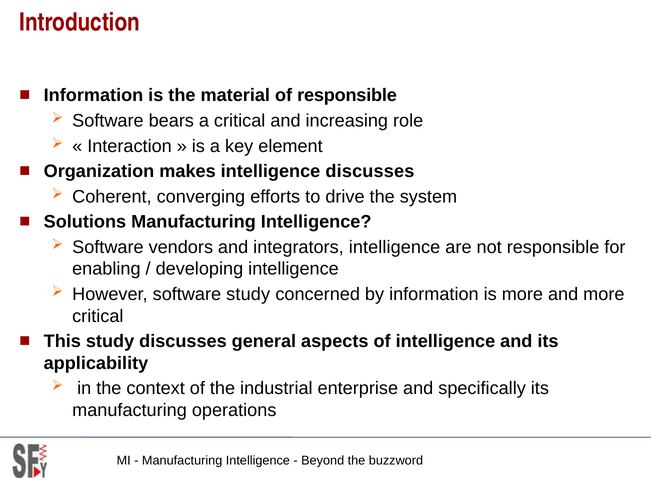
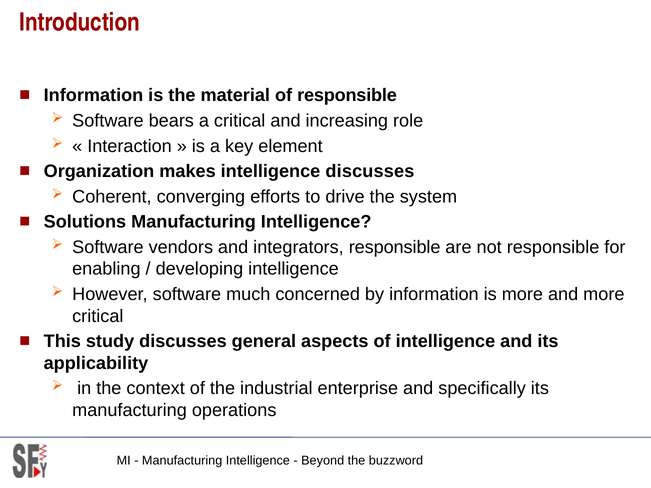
integrators intelligence: intelligence -> responsible (395, 247)
software study: study -> much (248, 294)
